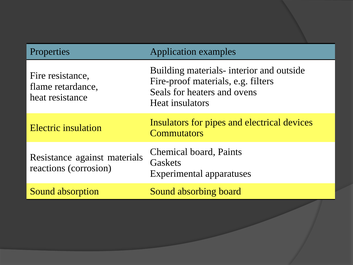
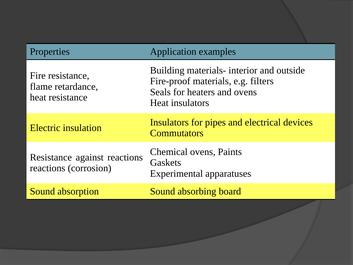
Chemical board: board -> ovens (203, 152)
against materials: materials -> reactions (125, 157)
